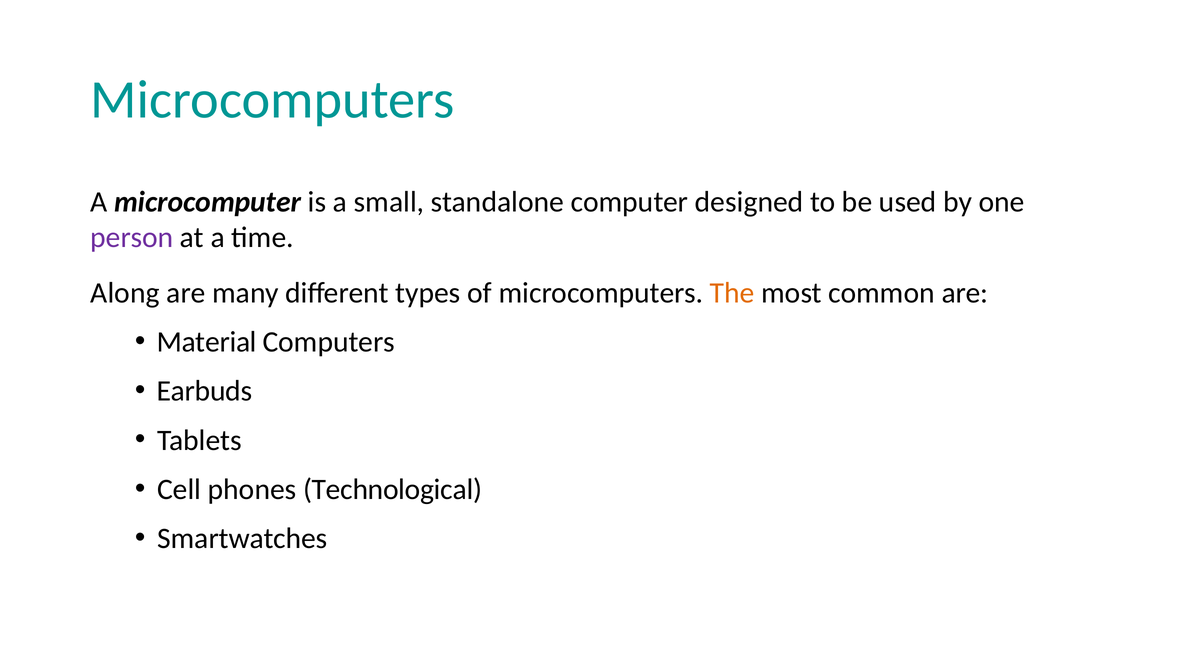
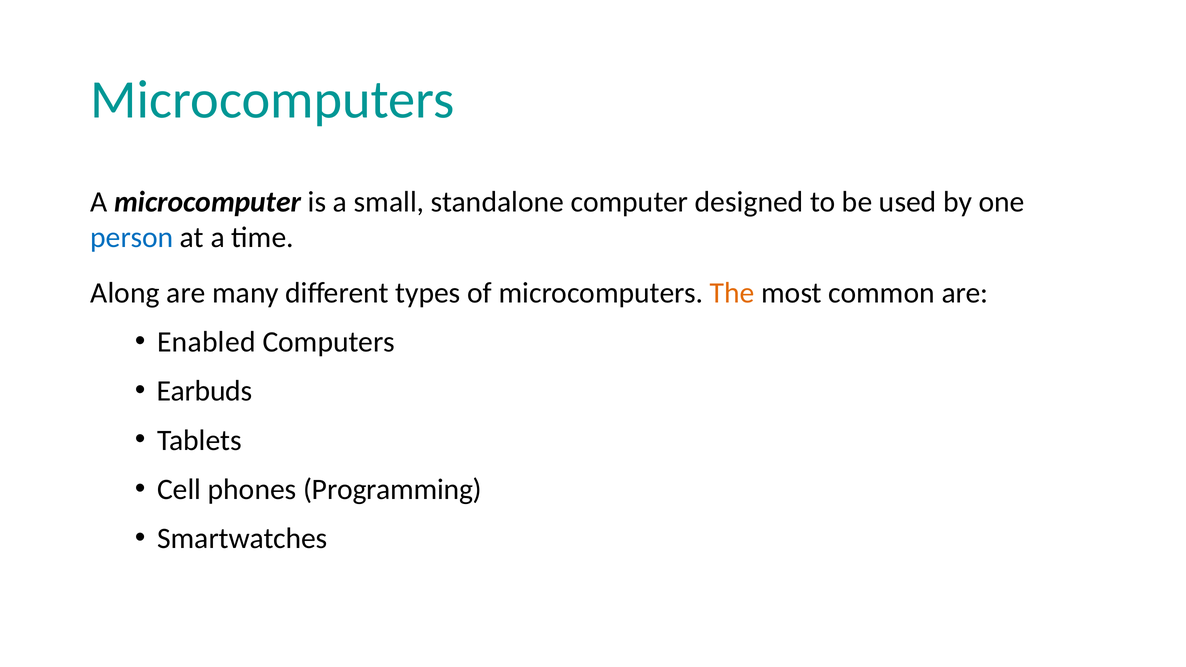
person colour: purple -> blue (132, 237)
Material: Material -> Enabled (206, 342)
Technological: Technological -> Programming (393, 490)
